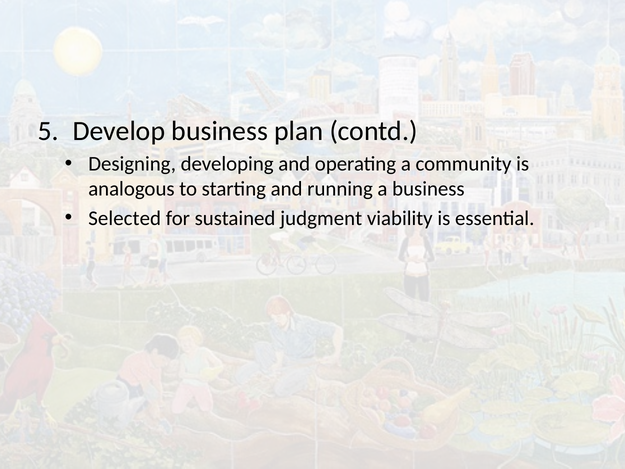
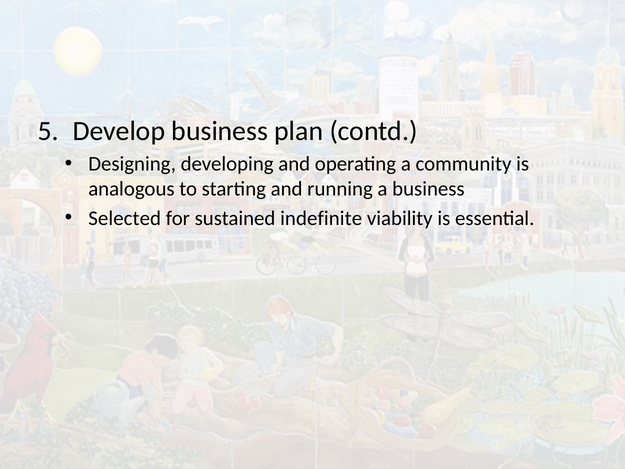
judgment: judgment -> indefinite (321, 218)
